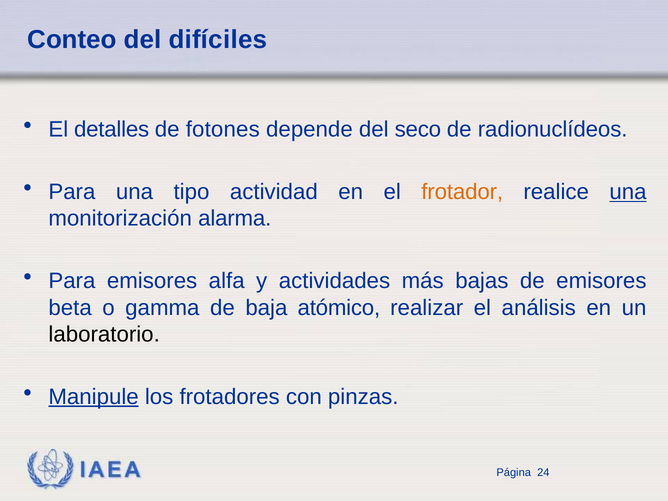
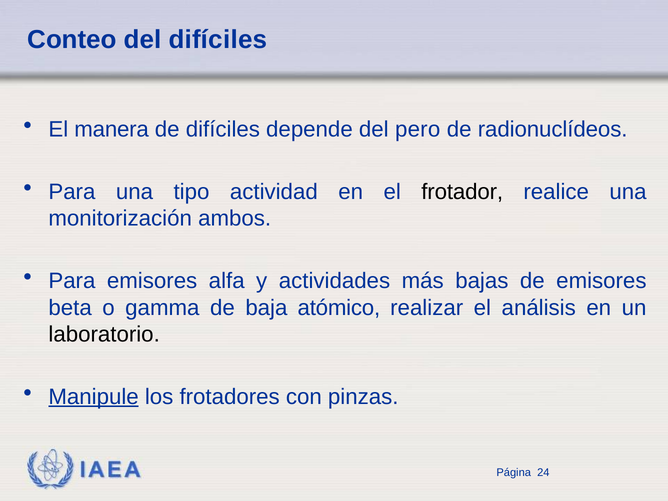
detalles: detalles -> manera (112, 130)
de fotones: fotones -> difíciles (223, 130)
seco: seco -> pero (418, 130)
frotador colour: orange -> black (462, 192)
una underline: present -> none (628, 192)
alarma: alarma -> ambos (235, 219)
